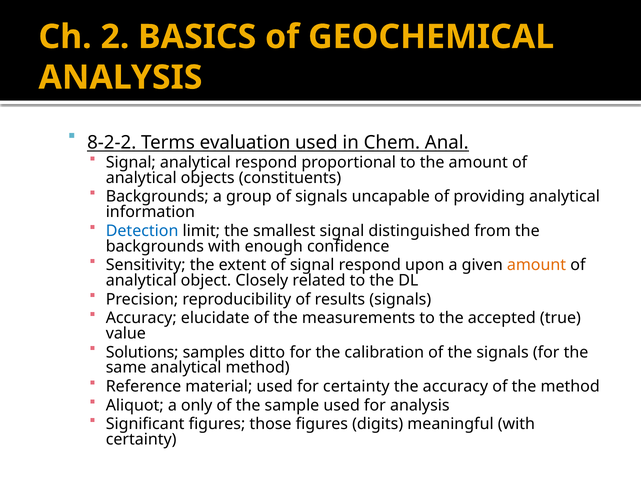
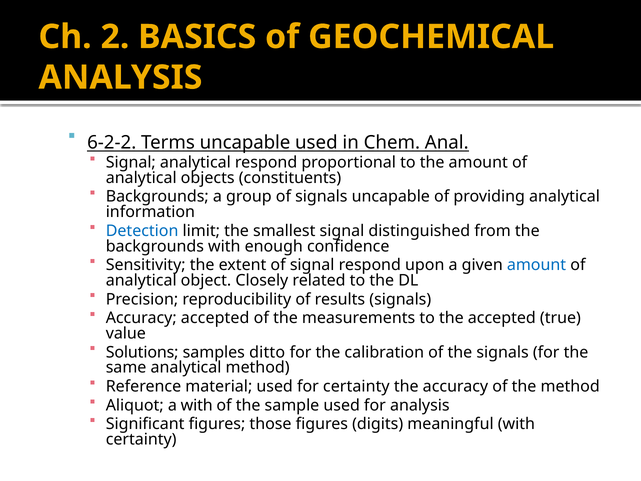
8-2-2: 8-2-2 -> 6-2-2 (112, 143)
Terms evaluation: evaluation -> uncapable (245, 143)
amount colour: orange -> blue (537, 265)
Accuracy elucidate: elucidate -> accepted (215, 318)
a only: only -> with (197, 405)
